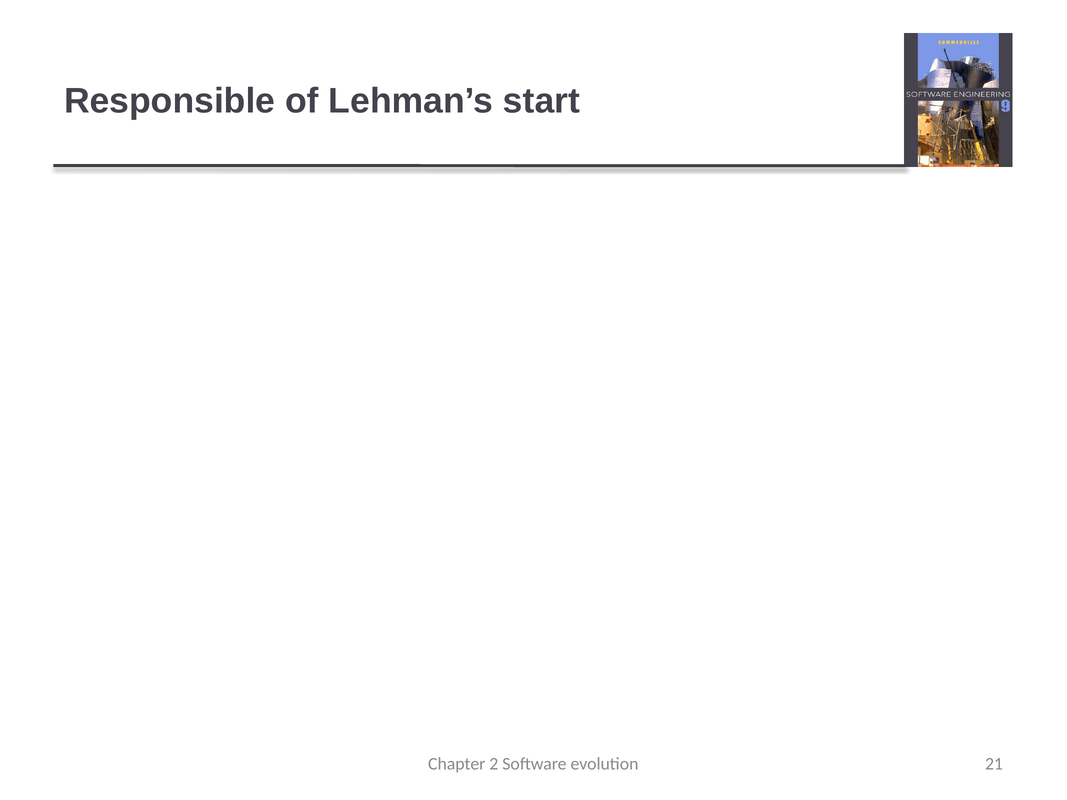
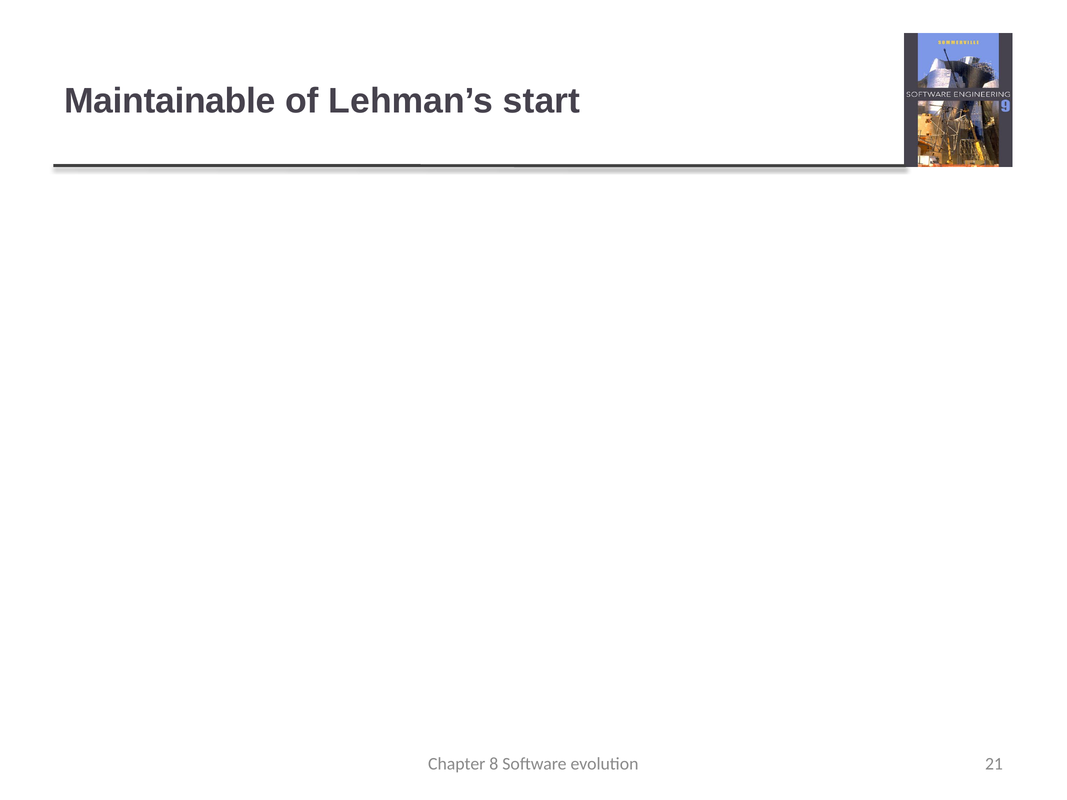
Responsible: Responsible -> Maintainable (170, 101)
2: 2 -> 8 (494, 764)
